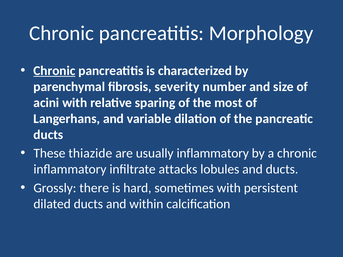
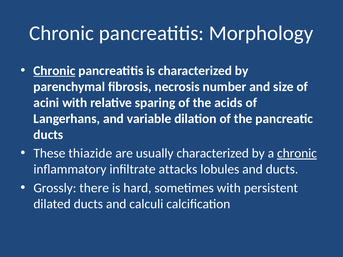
severity: severity -> necrosis (177, 87)
most: most -> acids (228, 103)
usually inflammatory: inflammatory -> characterized (213, 153)
chronic underline: none -> present (297, 153)
within: within -> calculi (146, 204)
